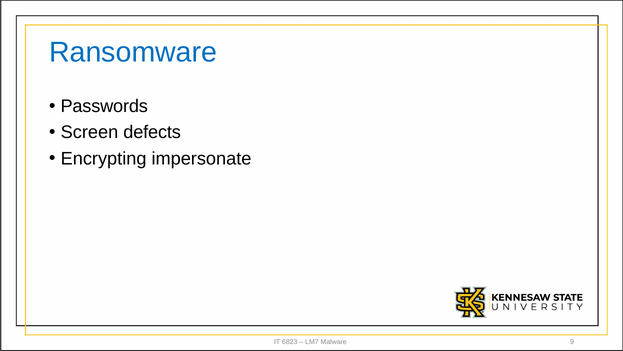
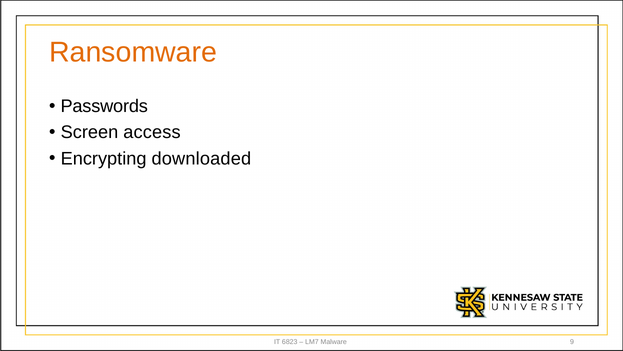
Ransomware colour: blue -> orange (133, 52)
defects: defects -> access (152, 132)
impersonate: impersonate -> downloaded (201, 158)
